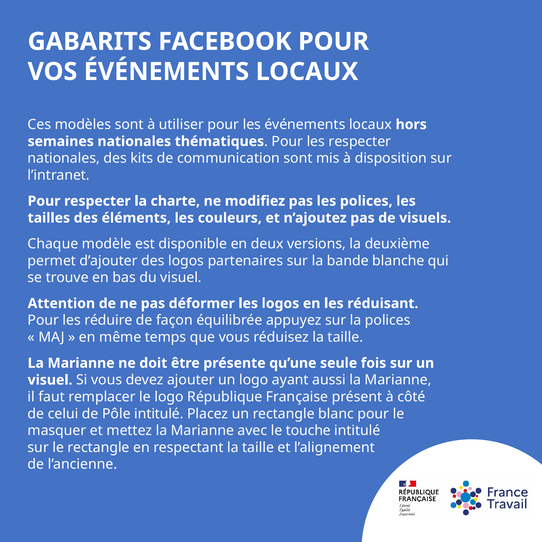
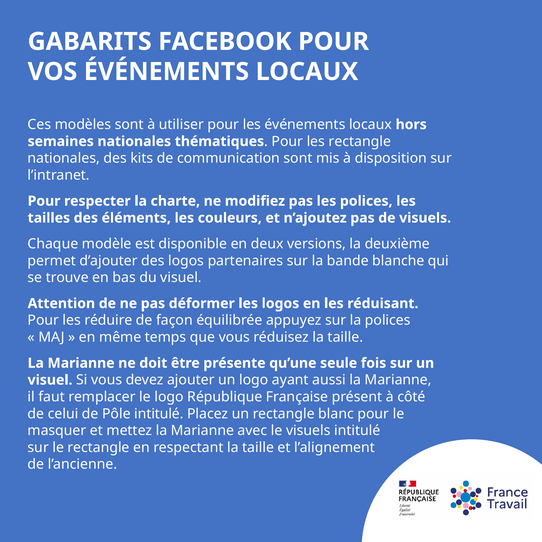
les respecter: respecter -> rectangle (360, 141)
le touche: touche -> visuels (308, 431)
